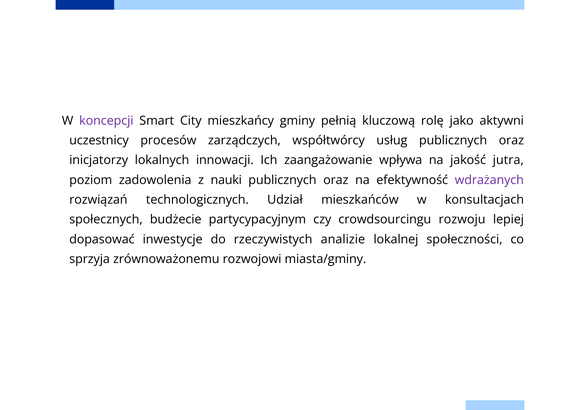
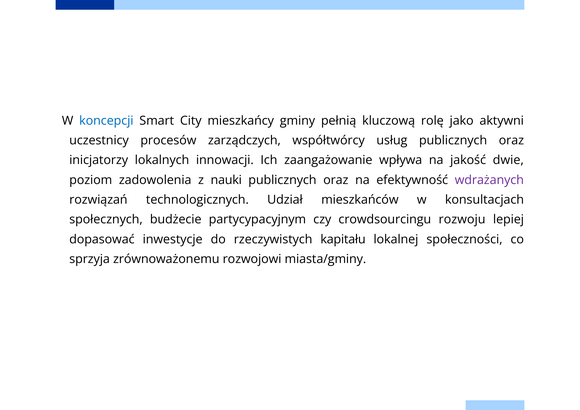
koncepcji colour: purple -> blue (106, 121)
jutra: jutra -> dwie (508, 160)
analizie: analizie -> kapitału (343, 239)
